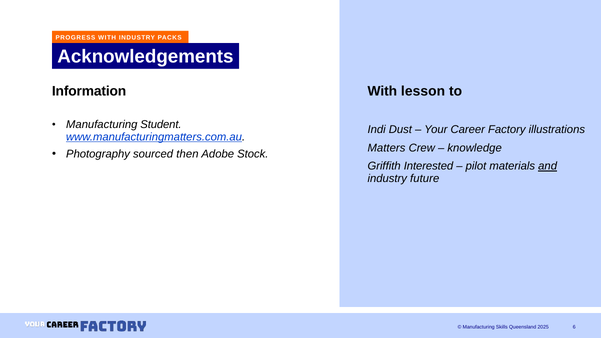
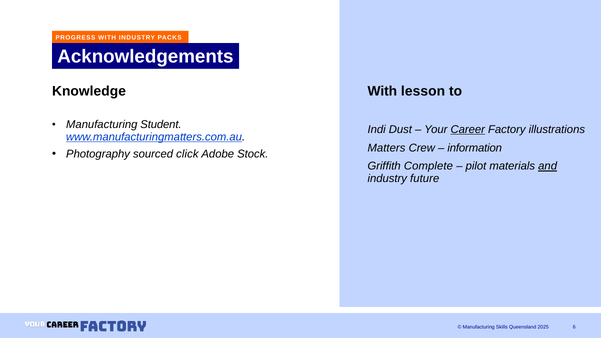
Information: Information -> Knowledge (89, 91)
Career underline: none -> present (468, 129)
knowledge: knowledge -> information (475, 148)
then: then -> click (187, 154)
Interested: Interested -> Complete (428, 166)
